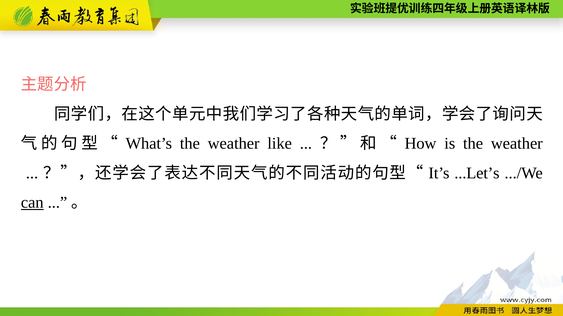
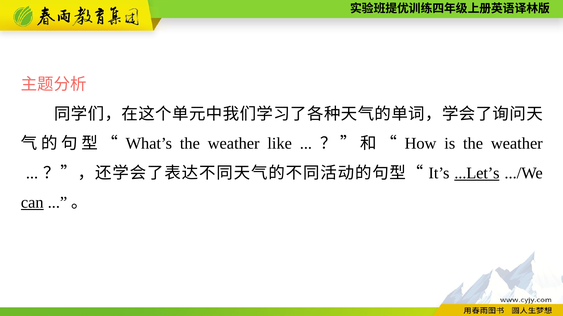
...Let’s underline: none -> present (477, 173)
